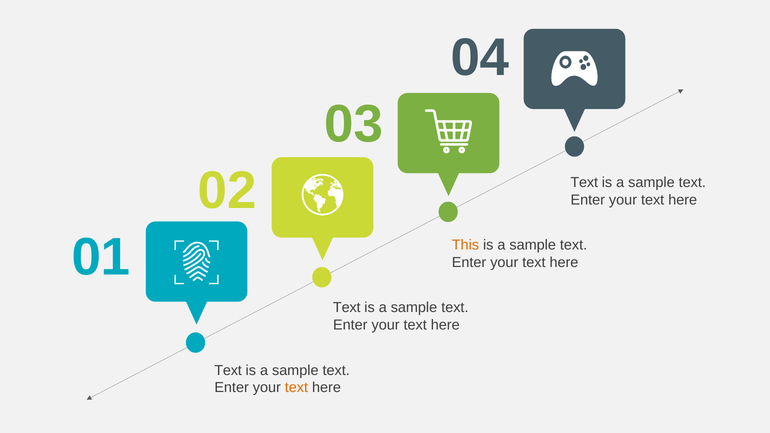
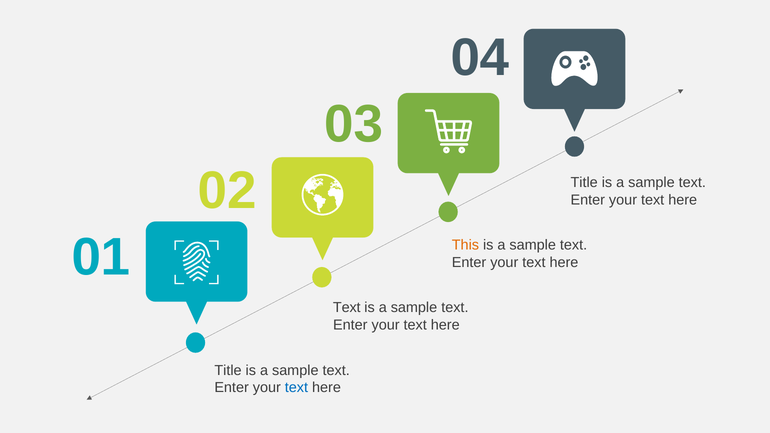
02 Text: Text -> Title (584, 183)
Text: Text -> Title (228, 370)
text colour: orange -> blue (296, 388)
